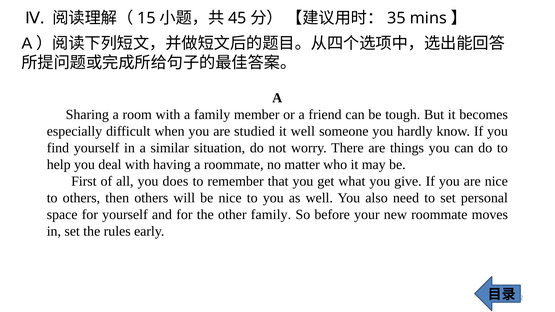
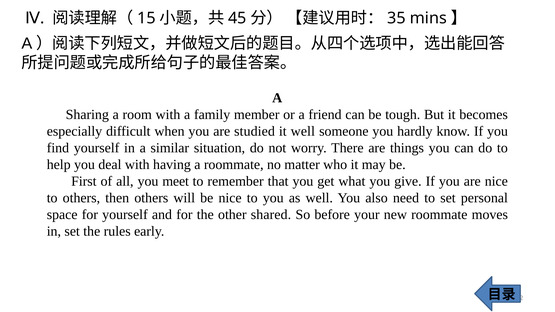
does: does -> meet (176, 181)
other family: family -> shared (271, 215)
